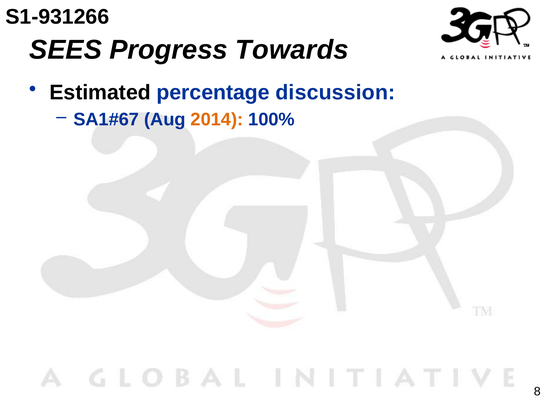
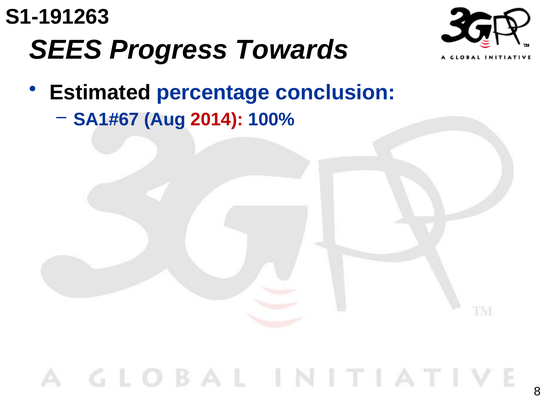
S1-931266: S1-931266 -> S1-191263 (57, 17)
discussion: discussion -> conclusion (335, 93)
2014 colour: orange -> red (217, 120)
